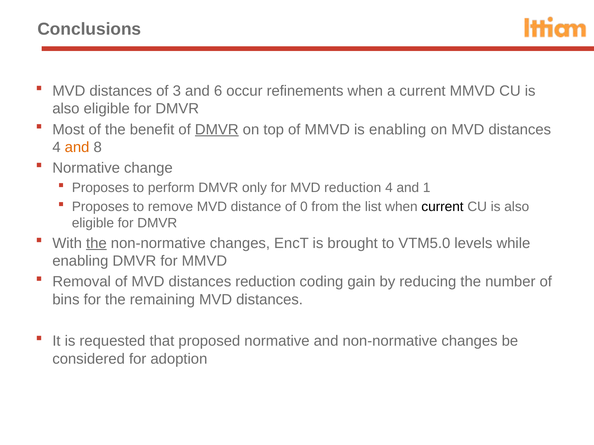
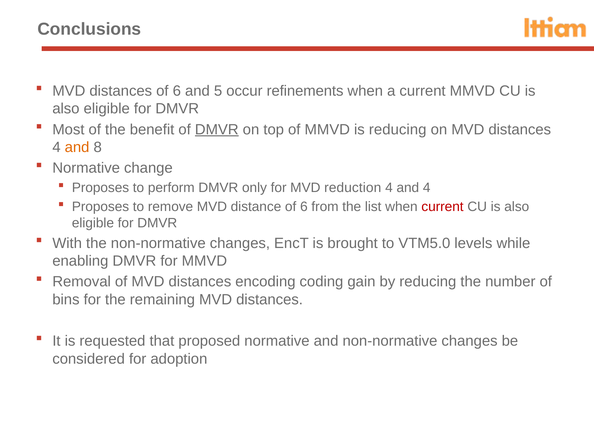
distances of 3: 3 -> 6 (177, 91)
6: 6 -> 5 (218, 91)
is enabling: enabling -> reducing (398, 130)
and 1: 1 -> 4 (427, 188)
distance of 0: 0 -> 6 (304, 207)
current colour: black -> red (443, 207)
the underline: present -> none (96, 243)
distances reduction: reduction -> encoding (265, 282)
